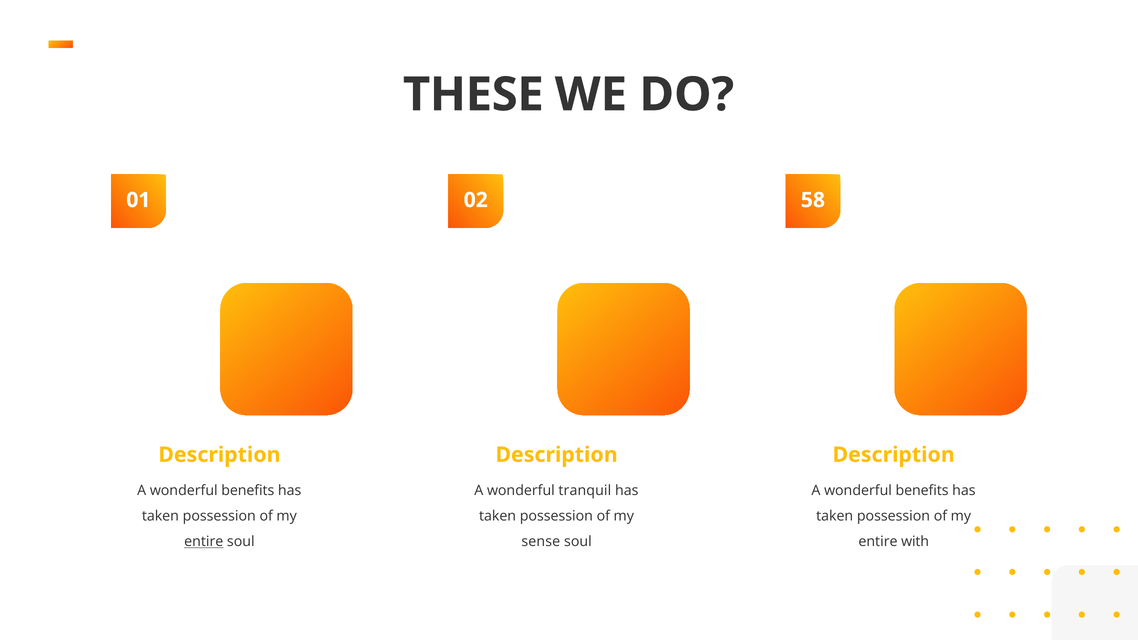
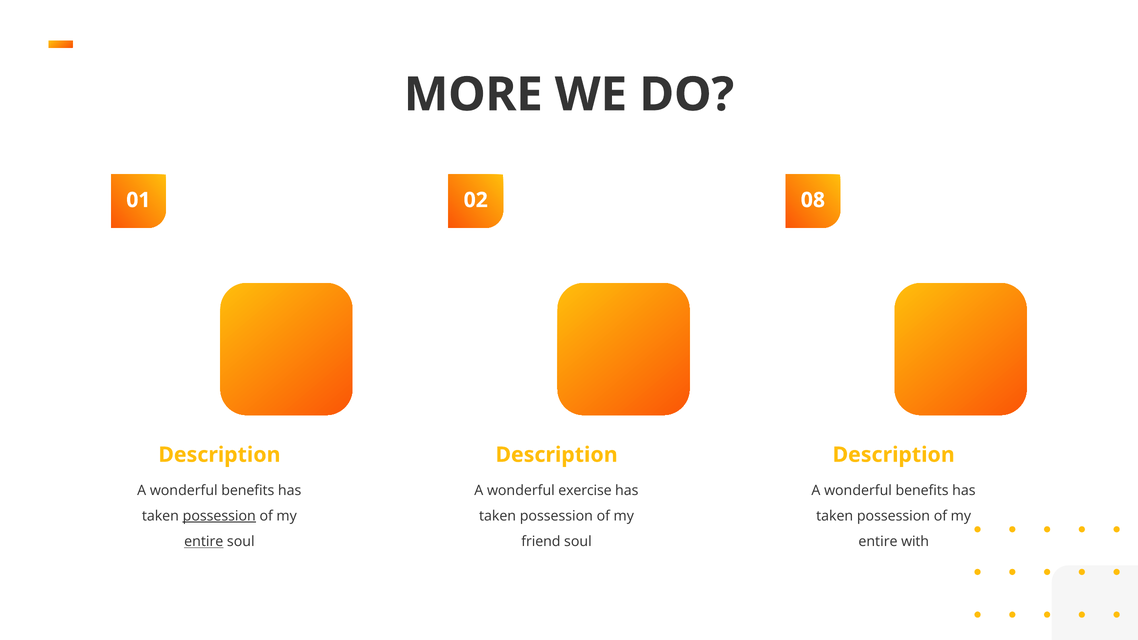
THESE: THESE -> MORE (473, 95)
58: 58 -> 08 (813, 200)
tranquil: tranquil -> exercise (585, 491)
possession underline: none -> present (219, 516)
sense: sense -> friend (541, 542)
